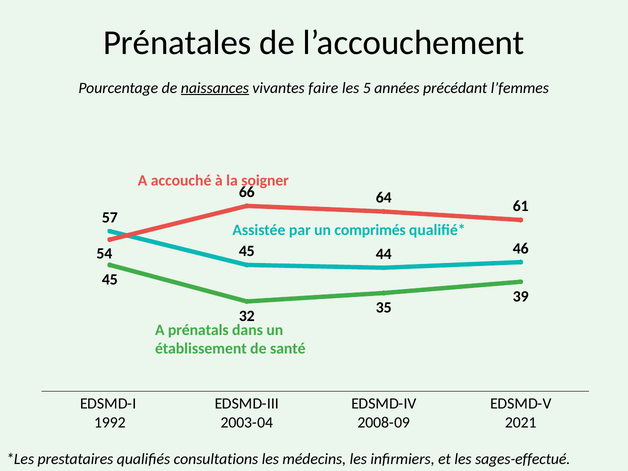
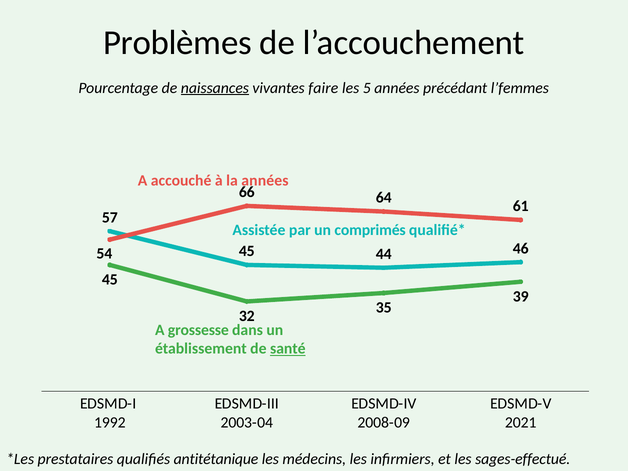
Prénatales: Prénatales -> Problèmes (177, 43)
la soigner: soigner -> années (265, 180)
prénatals: prénatals -> grossesse (198, 330)
santé underline: none -> present (288, 349)
consultations: consultations -> antitétanique (216, 459)
